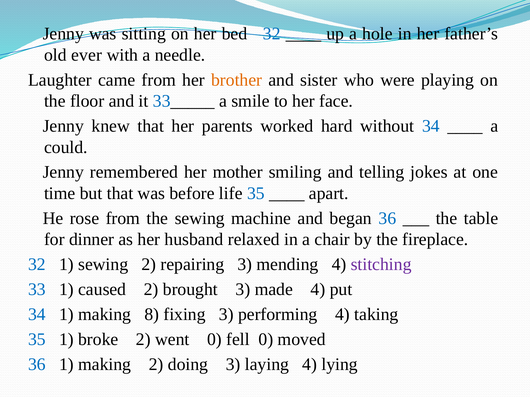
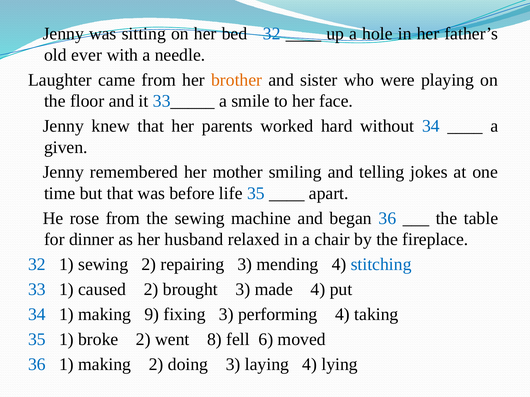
could: could -> given (66, 147)
stitching colour: purple -> blue (381, 265)
8: 8 -> 9 (152, 315)
went 0: 0 -> 8 (214, 340)
fell 0: 0 -> 6 (266, 340)
